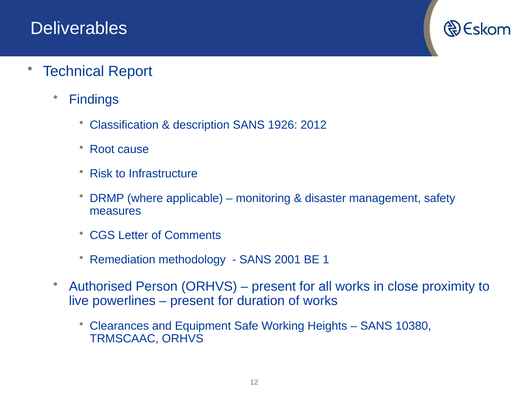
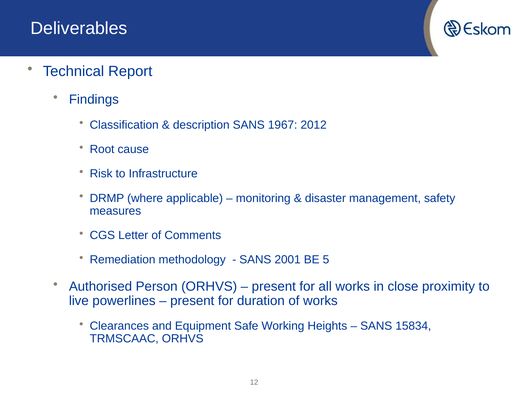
1926: 1926 -> 1967 (283, 125)
1: 1 -> 5 (326, 260)
10380: 10380 -> 15834 (413, 326)
